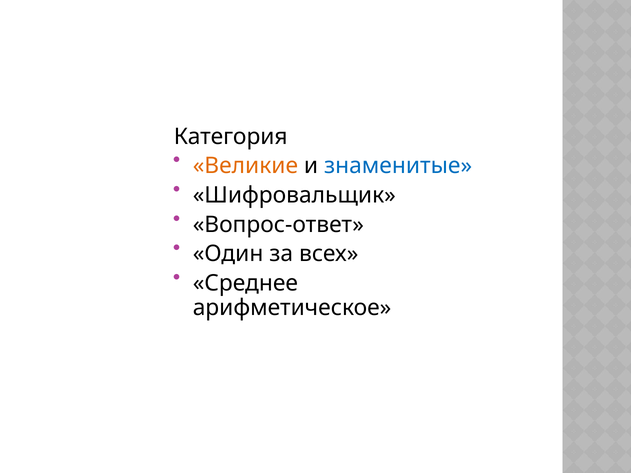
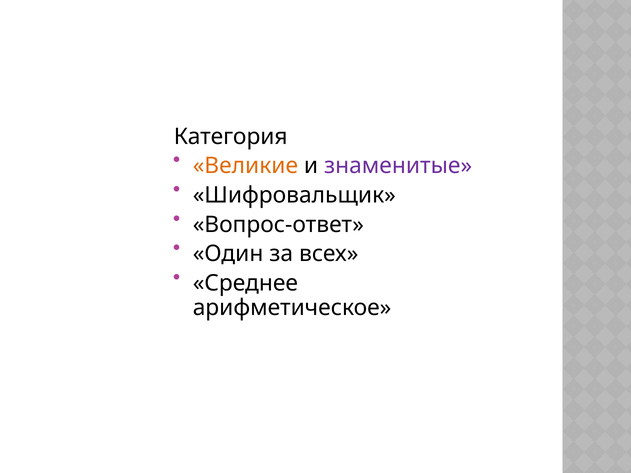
знаменитые colour: blue -> purple (398, 166)
